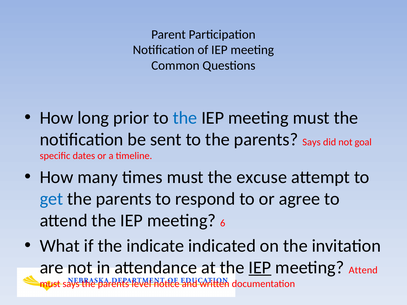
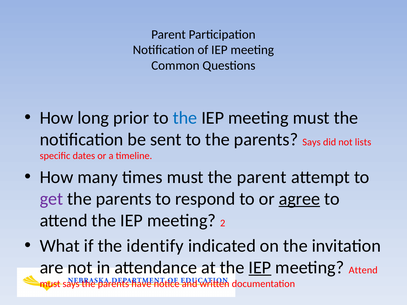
goal: goal -> lists (363, 142)
the excuse: excuse -> parent (262, 177)
get colour: blue -> purple (51, 199)
agree underline: none -> present (299, 199)
6: 6 -> 2 (223, 223)
indicate: indicate -> identify (155, 246)
level: level -> have (141, 284)
